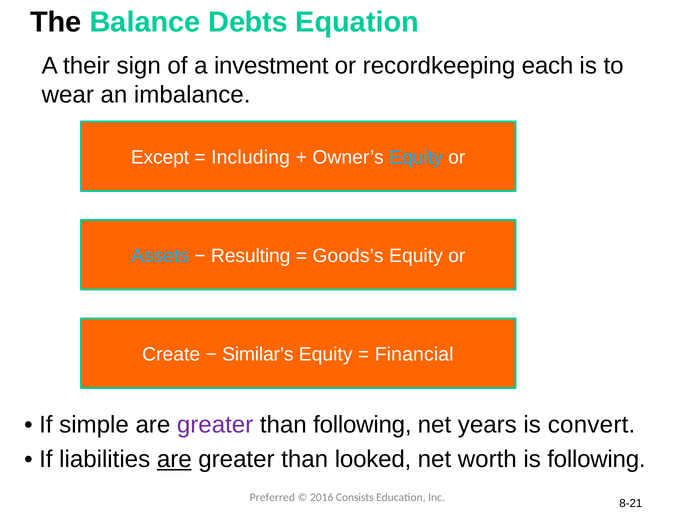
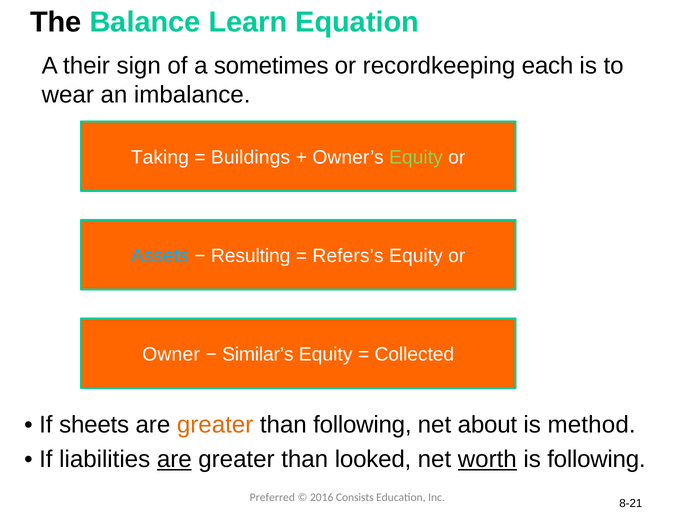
Debts: Debts -> Learn (248, 22)
investment: investment -> sometimes (271, 66)
Except: Except -> Taking (160, 158)
Including: Including -> Buildings (251, 158)
Equity colour: light blue -> light green (416, 158)
Goods’s: Goods’s -> Refers’s (348, 256)
Create: Create -> Owner (171, 355)
Financial: Financial -> Collected (414, 355)
simple: simple -> sheets (94, 425)
greater colour: purple -> orange (215, 425)
years: years -> about (487, 425)
convert: convert -> method (592, 425)
worth underline: none -> present (487, 460)
